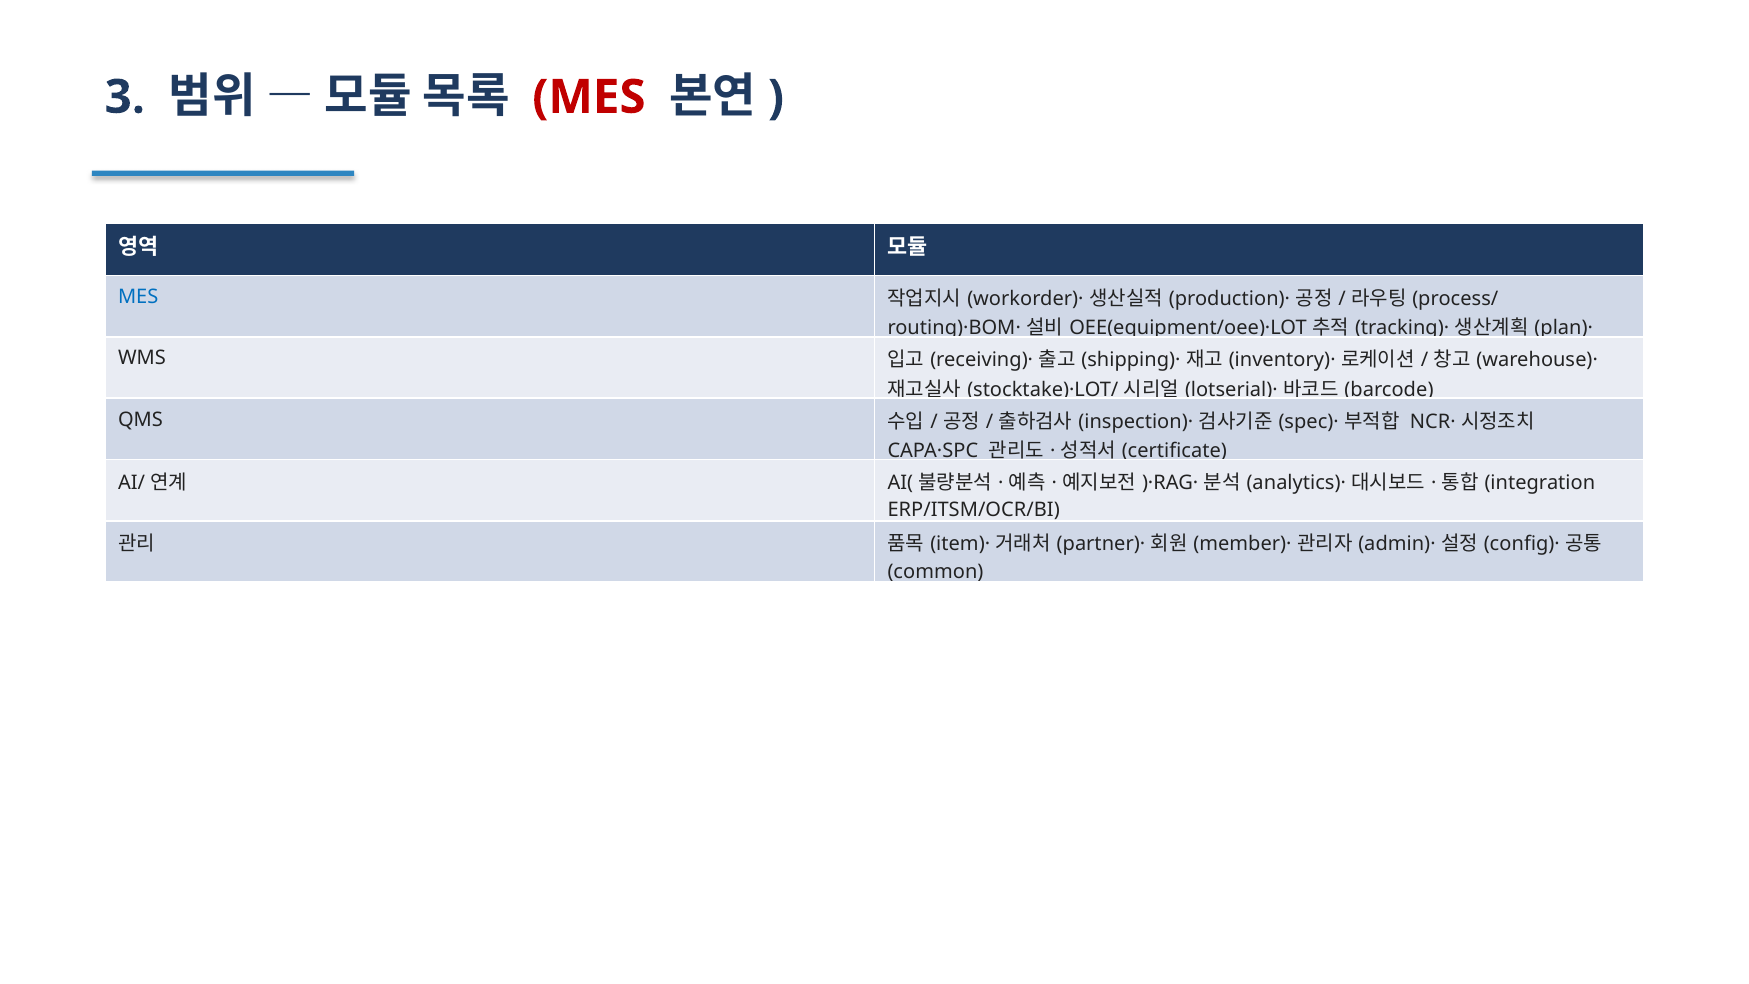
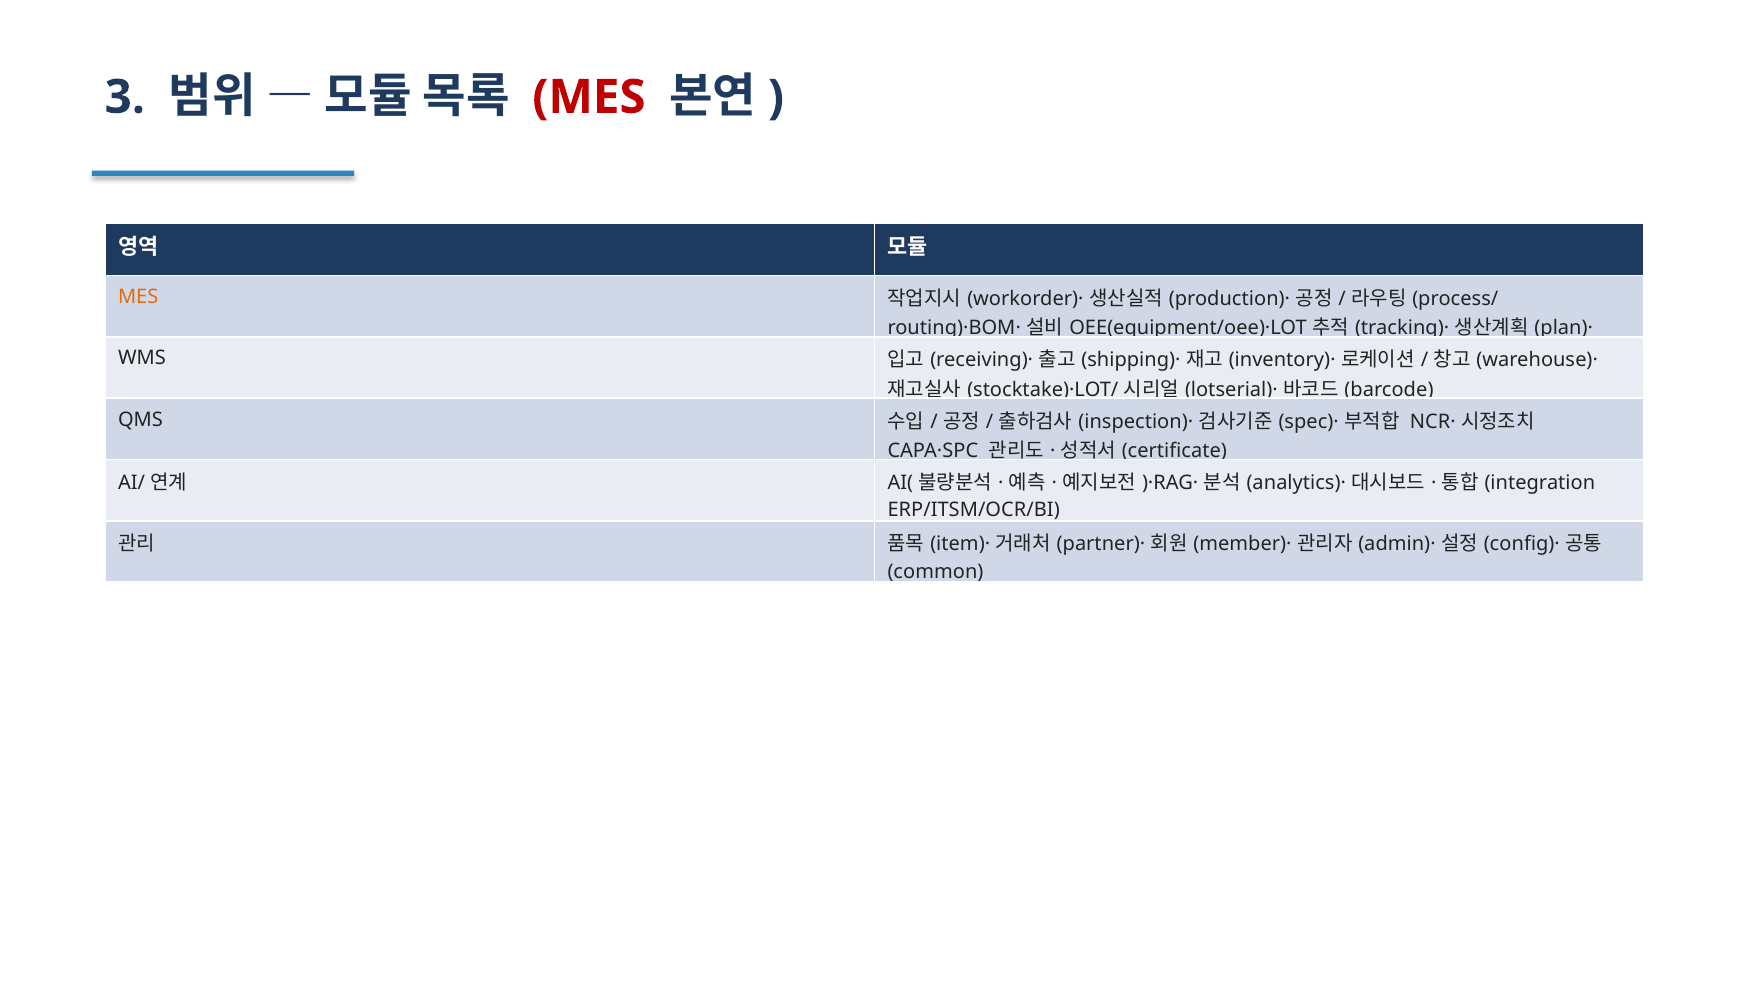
MES colour: blue -> orange (138, 297)
